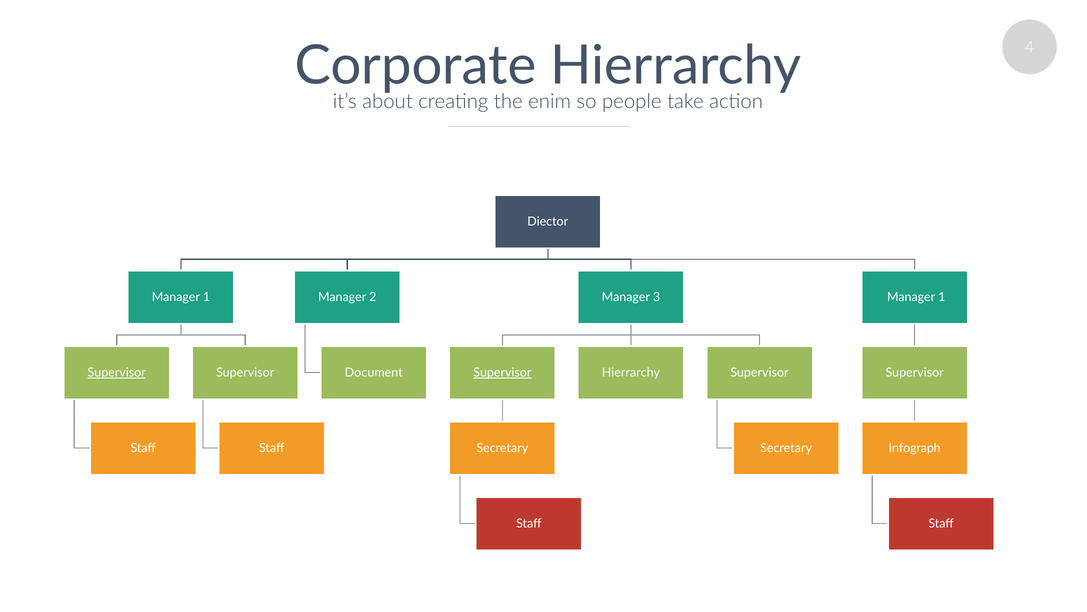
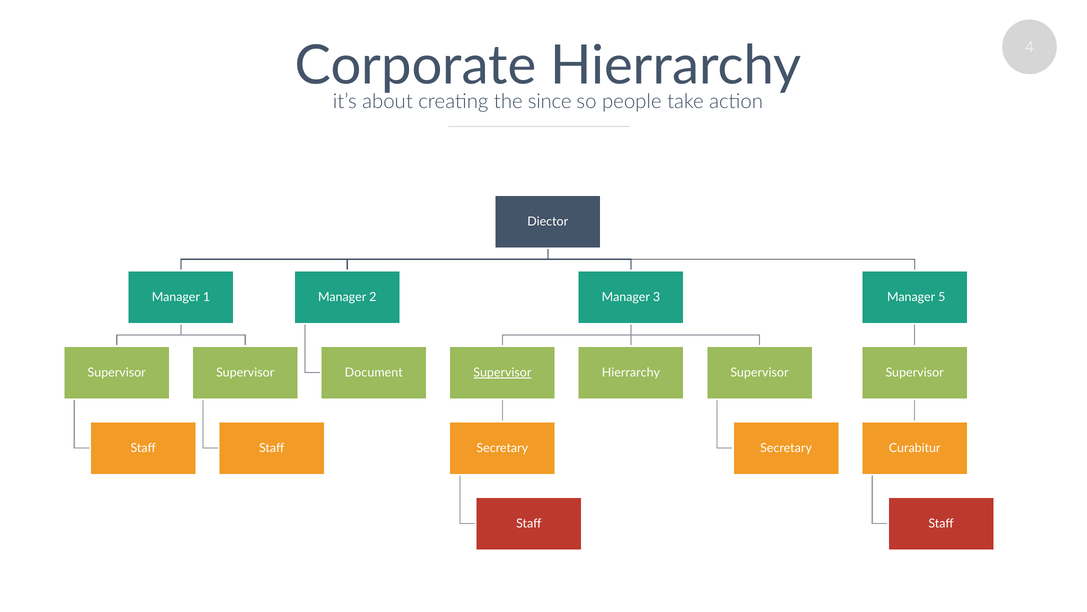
enim: enim -> since (550, 101)
1: 1 -> 5 (942, 297)
Supervisor underline: present -> none (117, 372)
Infograph: Infograph -> Curabitur (915, 448)
